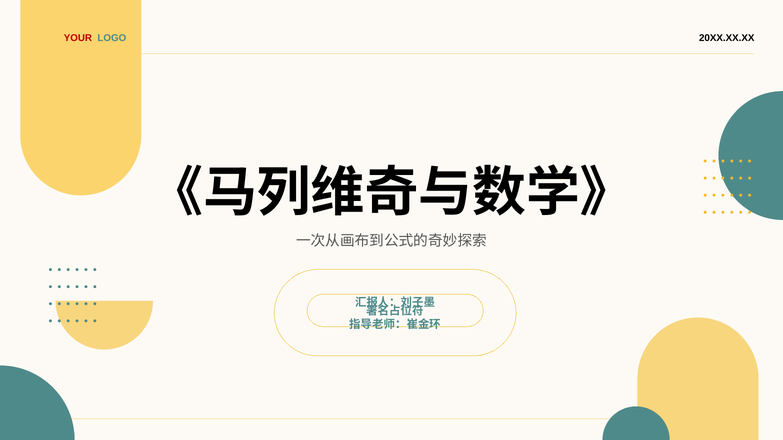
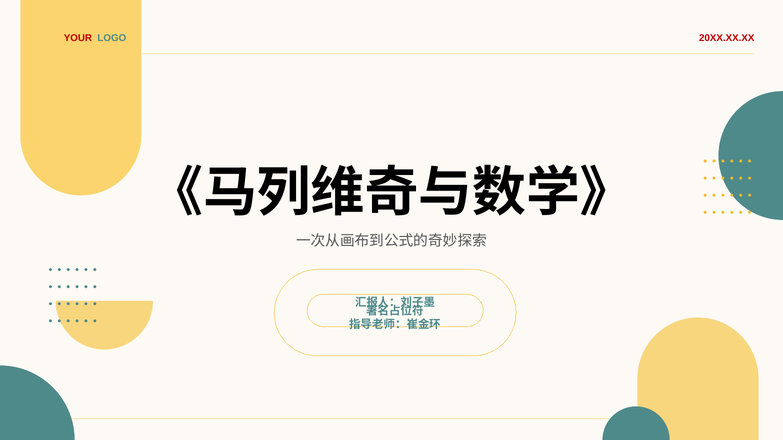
20XX.XX.XX colour: black -> red (727, 38)
